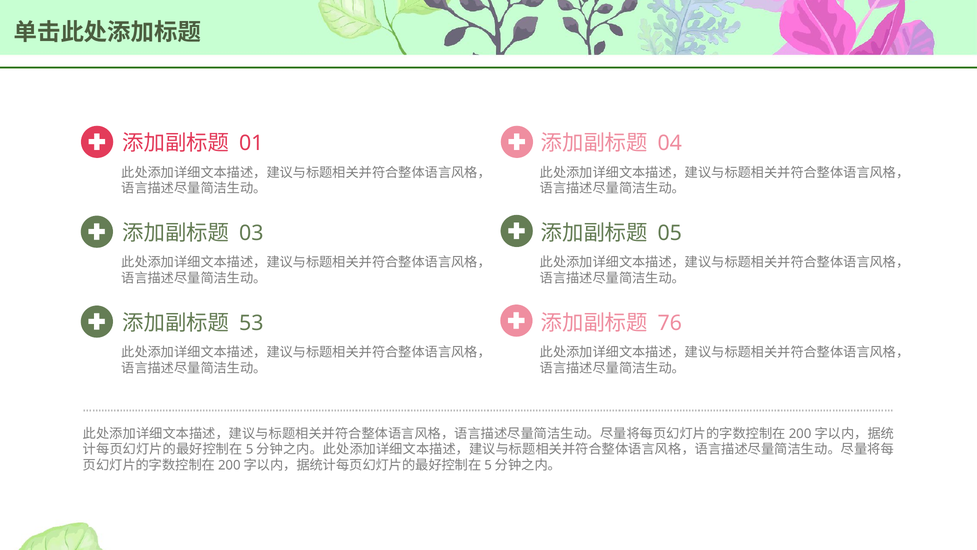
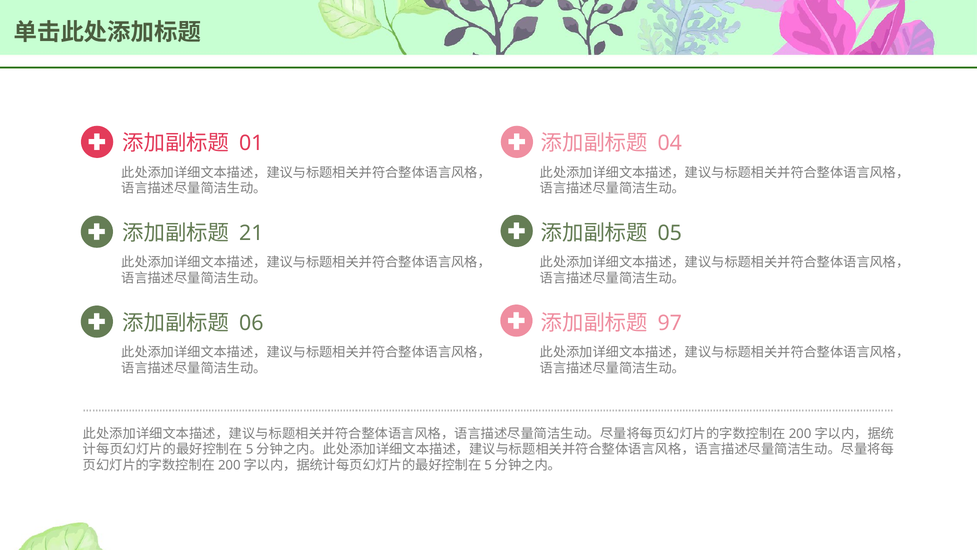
03: 03 -> 21 (251, 233)
53: 53 -> 06 (251, 323)
76: 76 -> 97 (670, 323)
